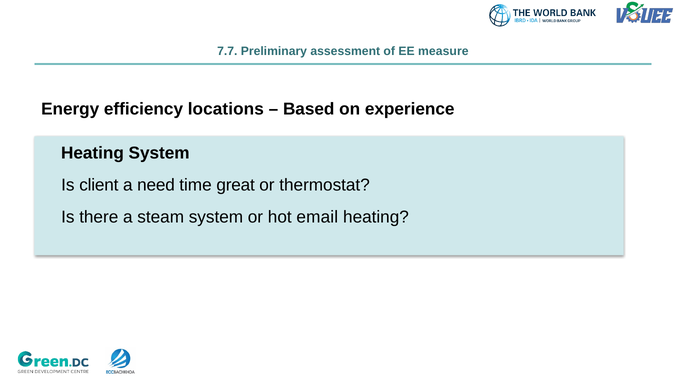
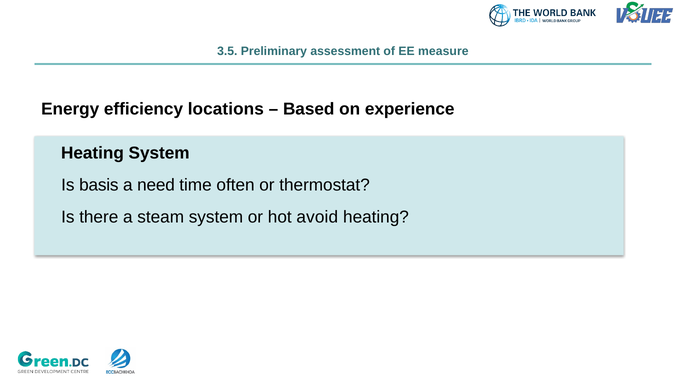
7.7: 7.7 -> 3.5 (227, 51)
client: client -> basis (99, 185)
great: great -> often (236, 185)
email: email -> avoid (317, 217)
